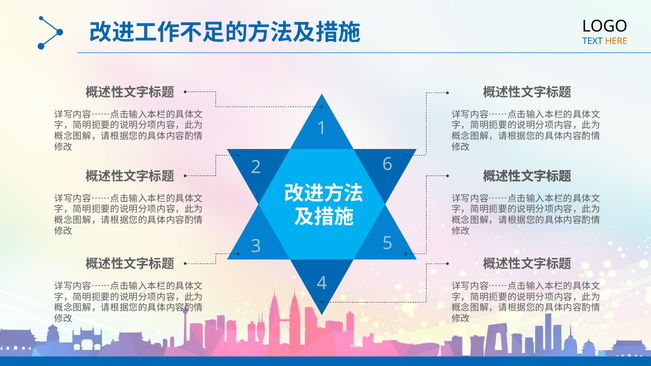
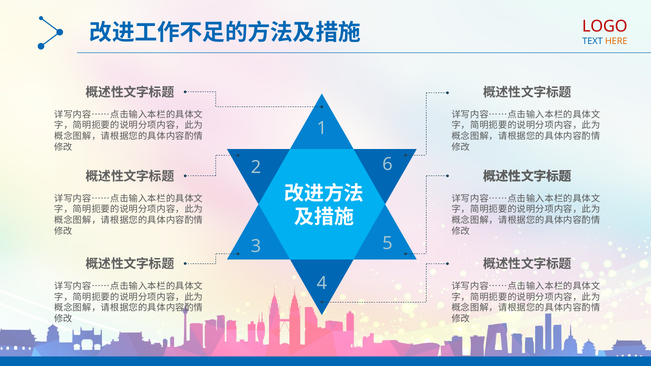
LOGO colour: black -> red (605, 26)
